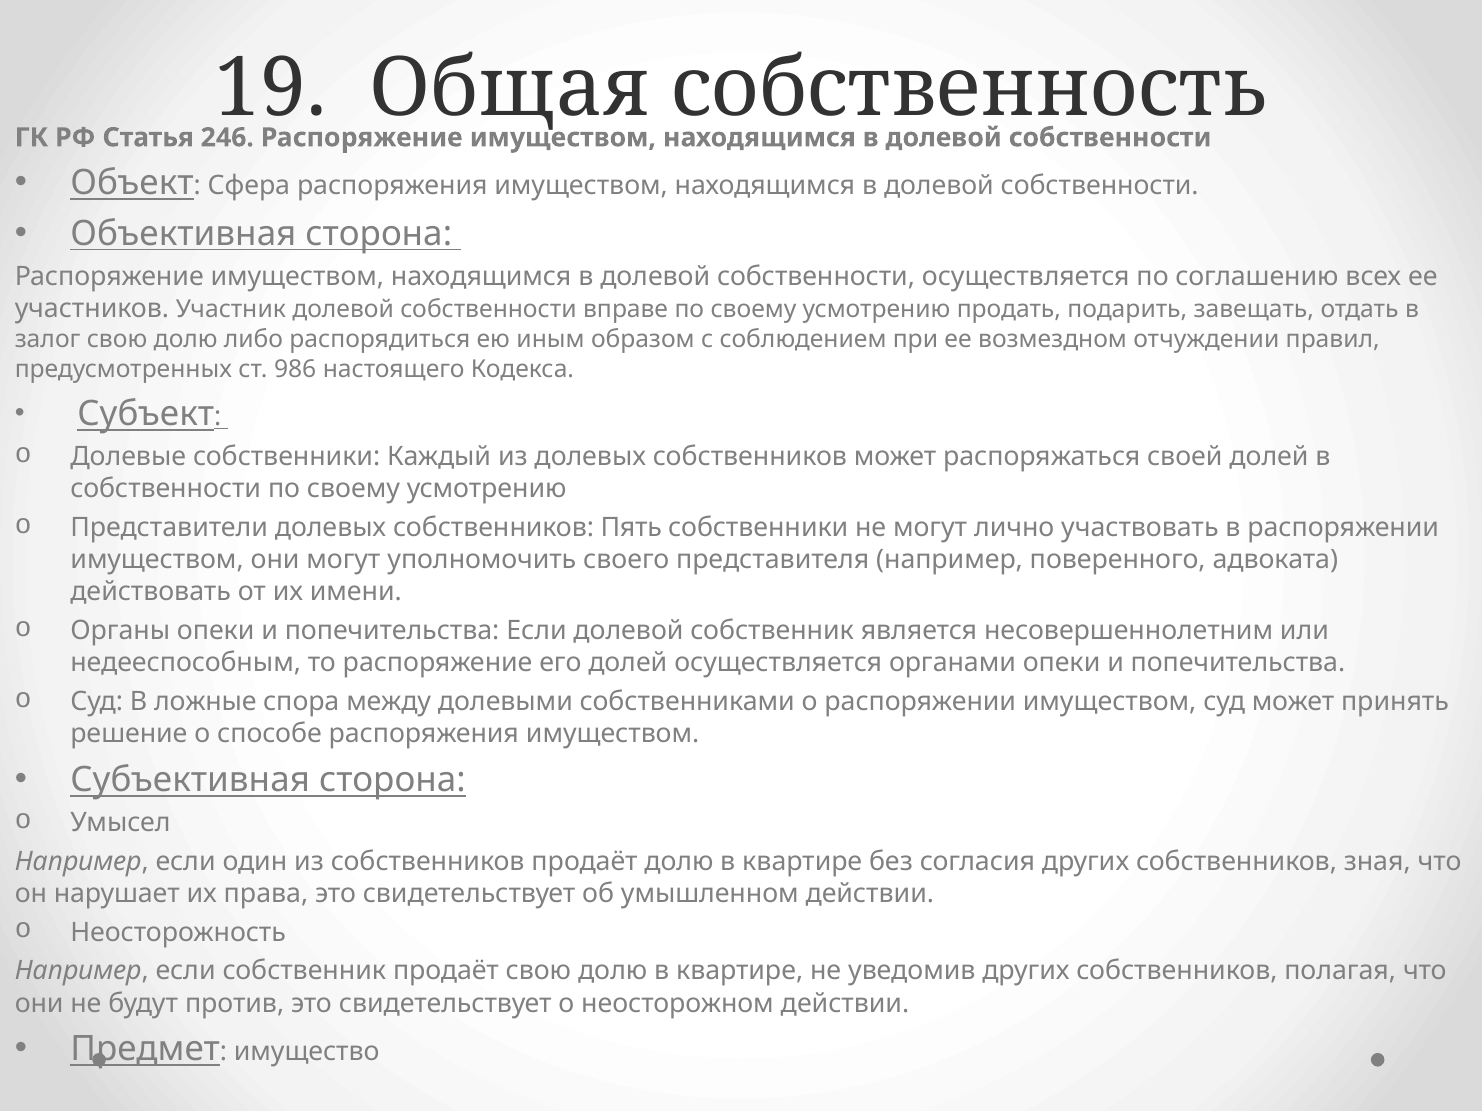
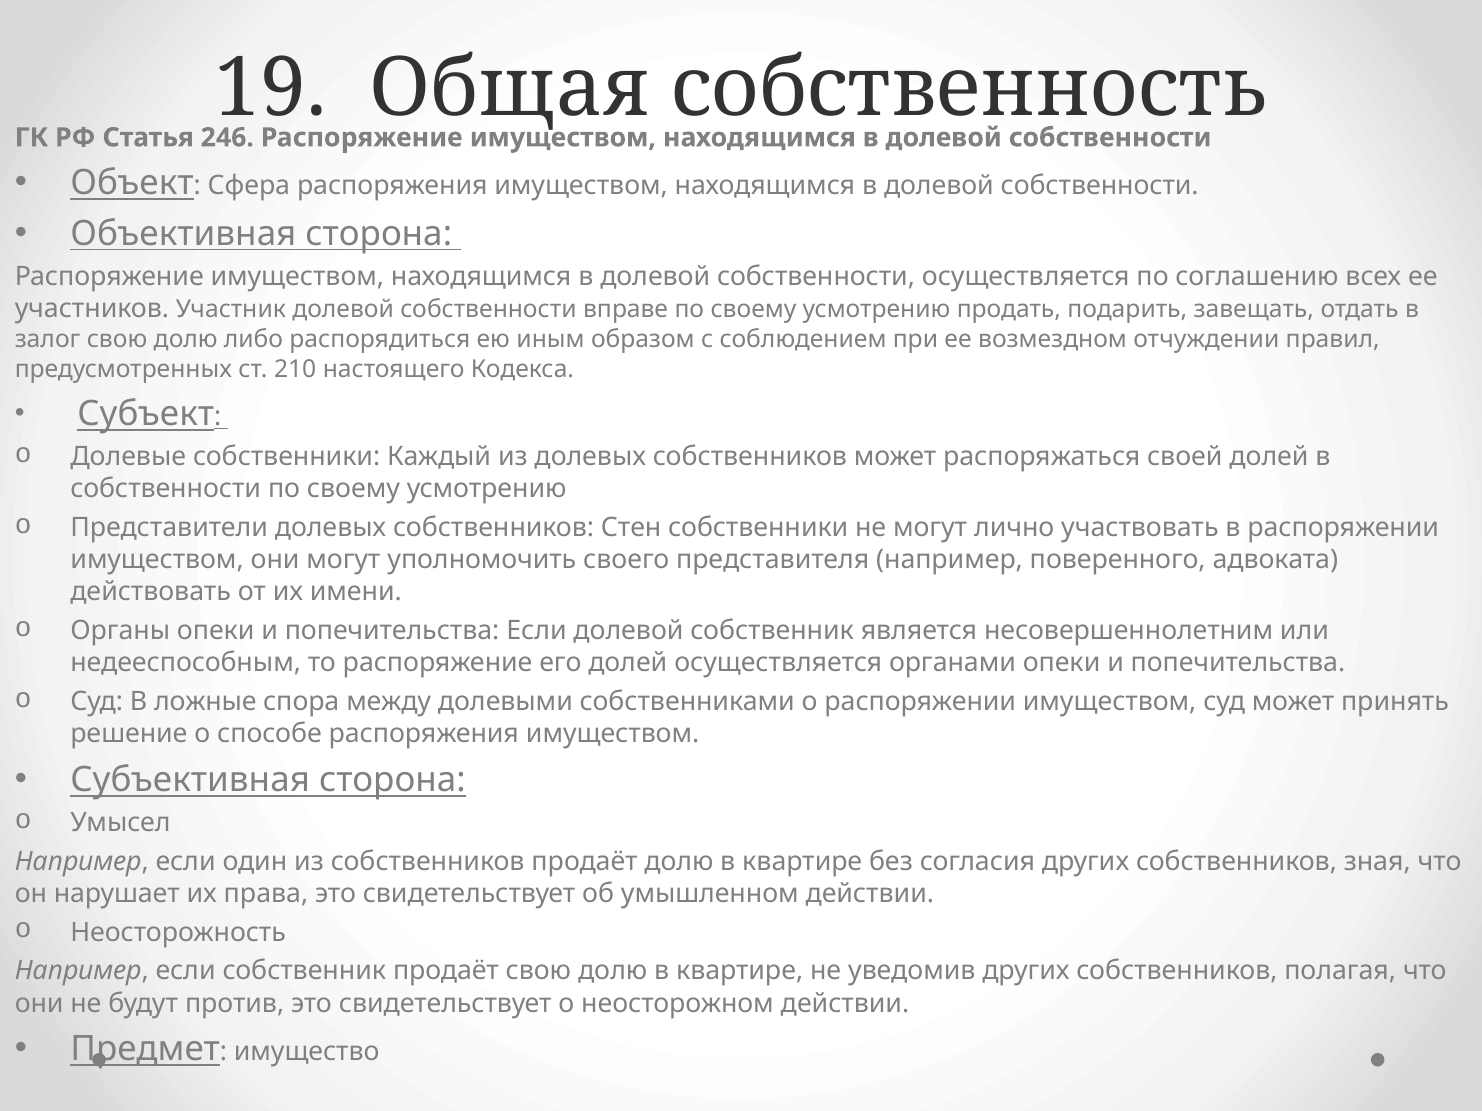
986: 986 -> 210 (295, 369)
Пять: Пять -> Стен (631, 528)
